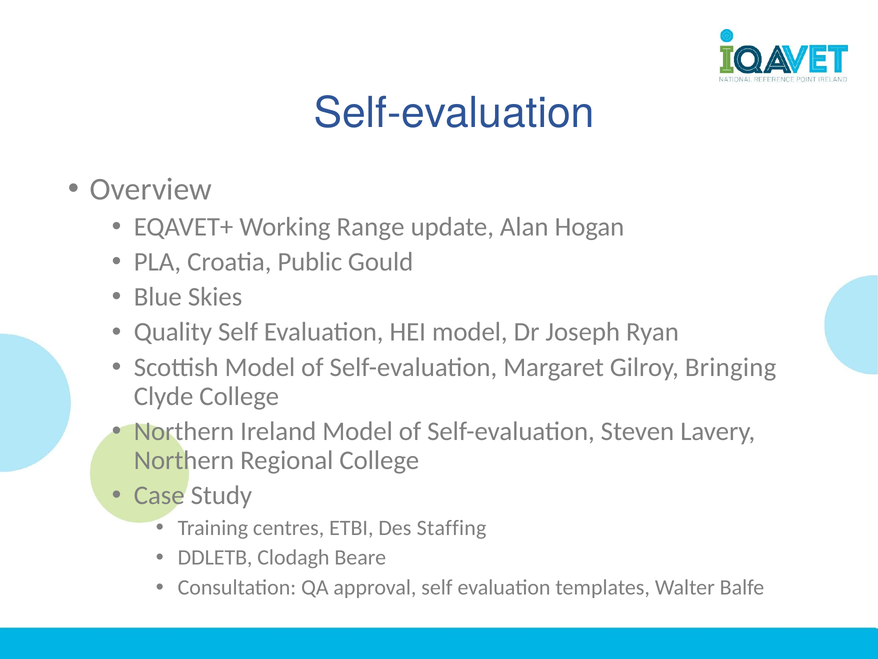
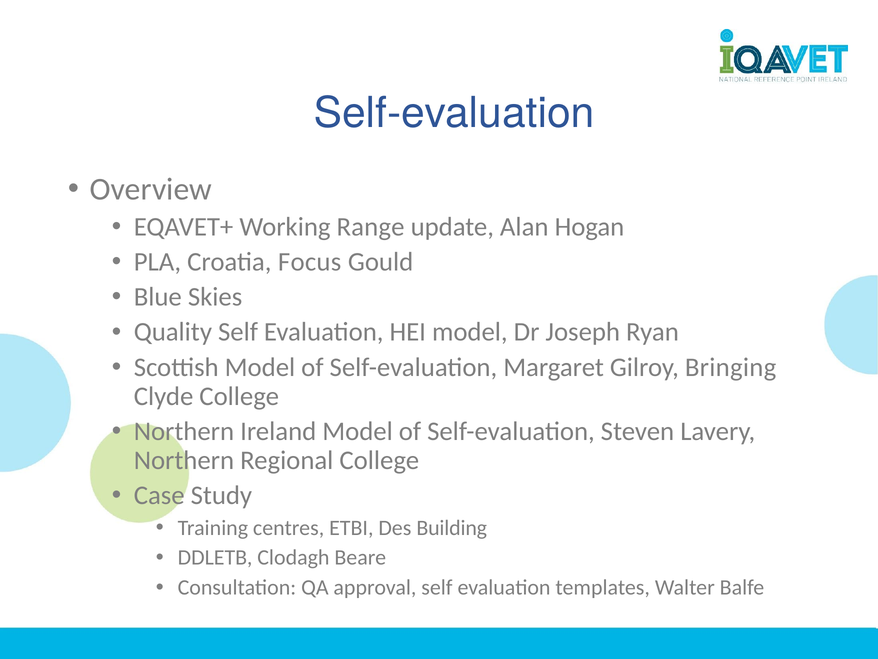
Public: Public -> Focus (310, 262)
Staffing: Staffing -> Building (452, 527)
